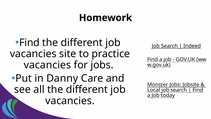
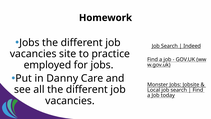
Find: Find -> Jobs (29, 43)
vacancies: vacancies -> employed (47, 65)
